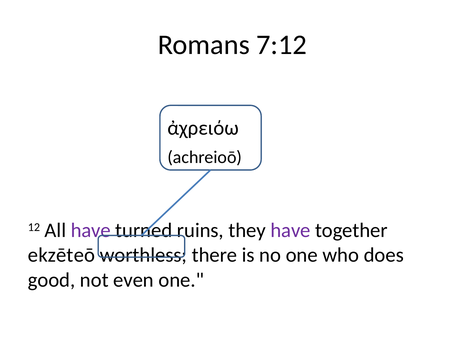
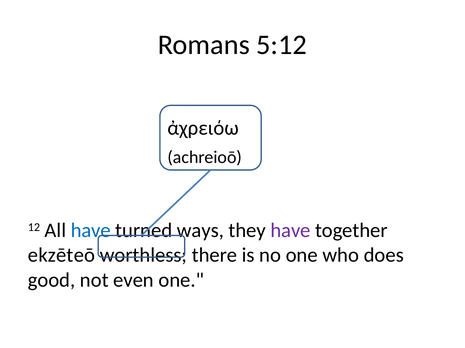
7:12: 7:12 -> 5:12 (282, 45)
have colour: purple -> blue (91, 231)
ruins: ruins -> ways (200, 231)
